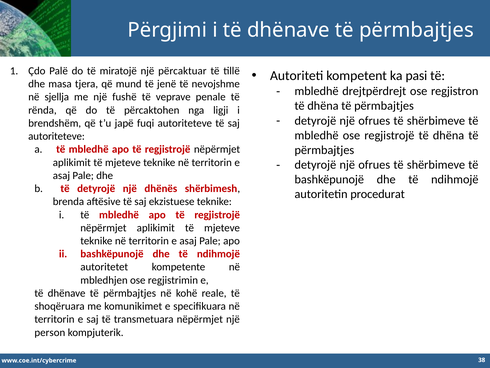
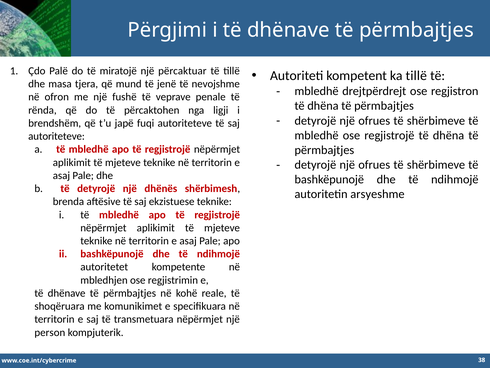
ka pasi: pasi -> tillë (416, 76)
sjellja: sjellja -> ofron (57, 97)
procedurat: procedurat -> arsyeshme (377, 194)
